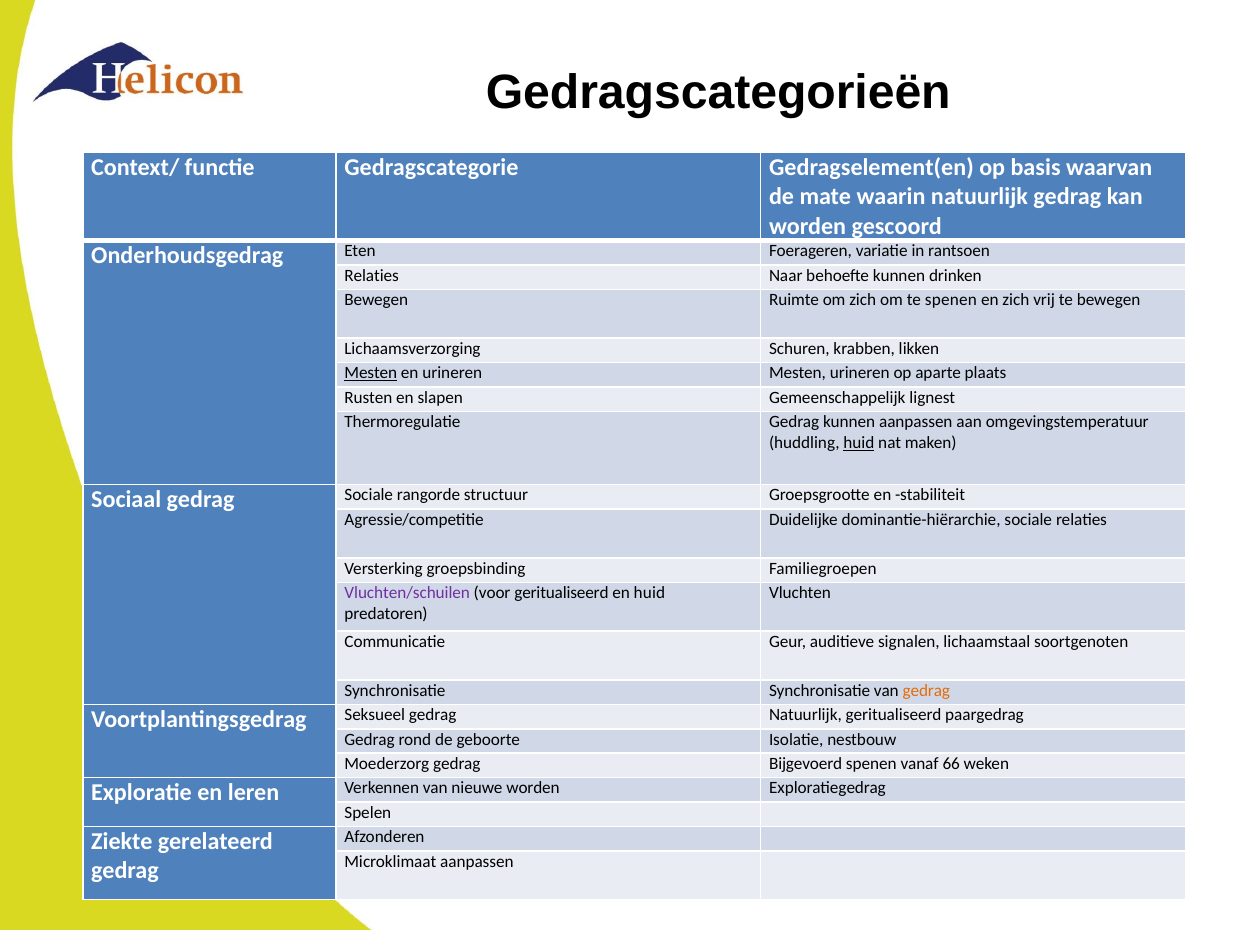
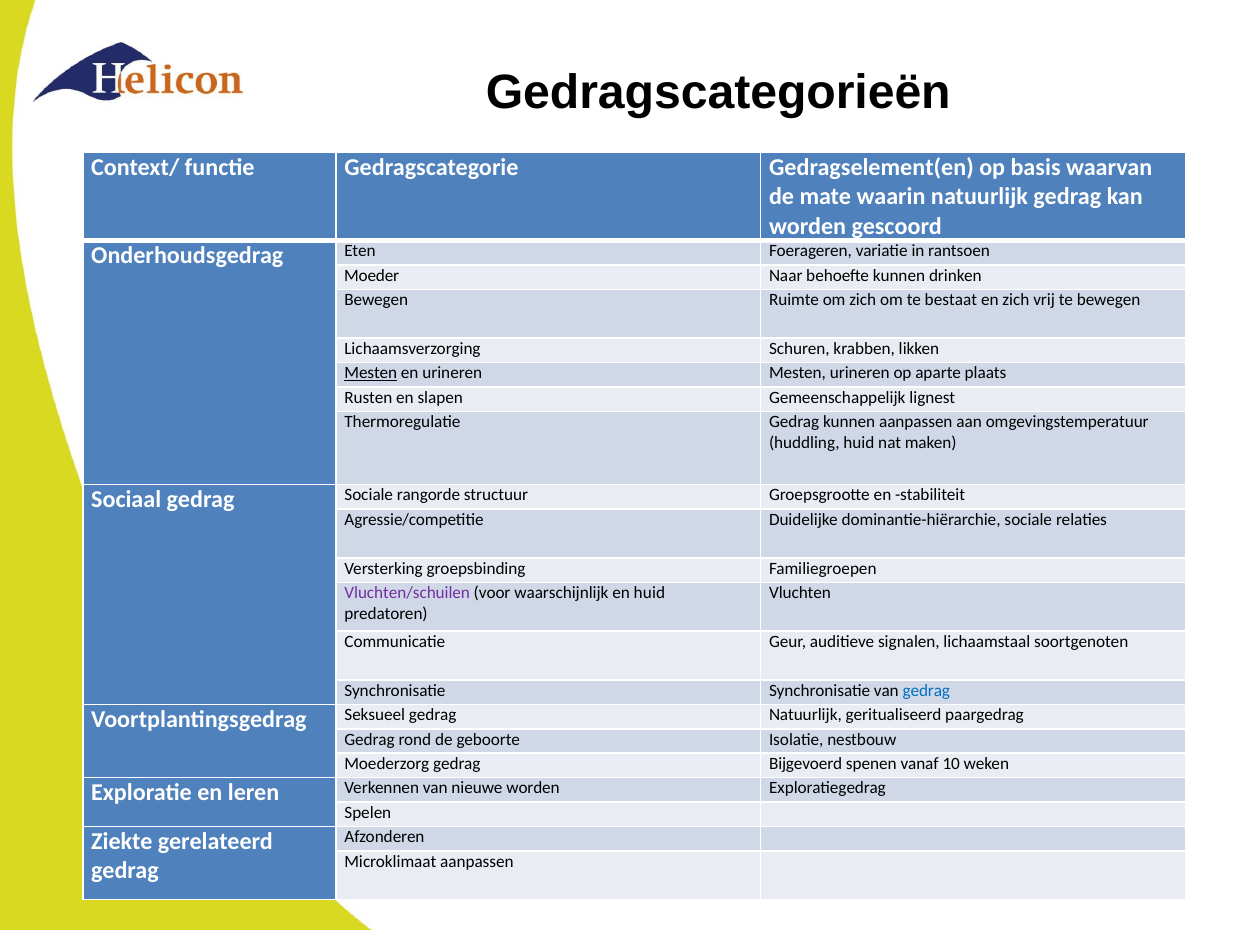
Relaties: Relaties -> Moeder (372, 275)
te spenen: spenen -> bestaat (951, 300)
huid underline: present -> none (859, 443)
voor geritualiseerd: geritualiseerd -> waarschijnlijk (561, 592)
gedrag colour: orange -> blue (926, 690)
66: 66 -> 10 (951, 763)
